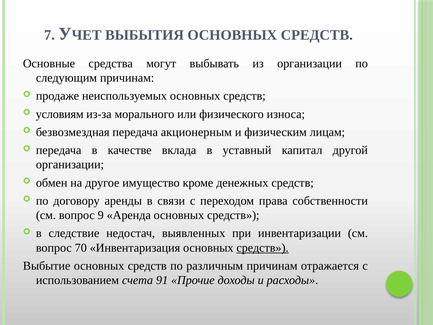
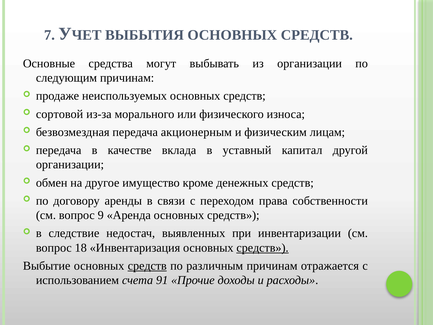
условиям: условиям -> сортовой (60, 114)
70: 70 -> 18 (81, 248)
средств underline: none -> present (147, 266)
